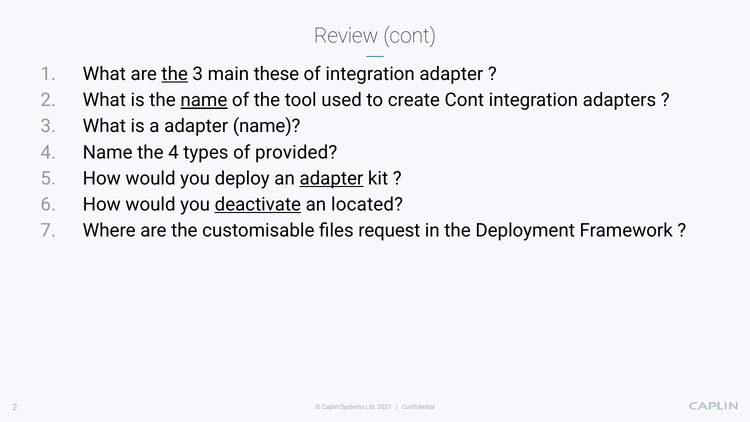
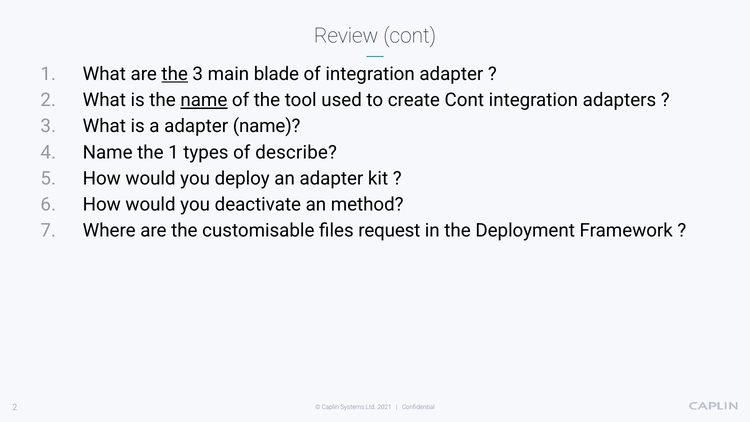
these: these -> blade (276, 74)
the 4: 4 -> 1 (173, 152)
provided: provided -> describe (296, 152)
adapter underline: present -> none (331, 178)
deactivate underline: present -> none (258, 205)
located: located -> method (367, 205)
